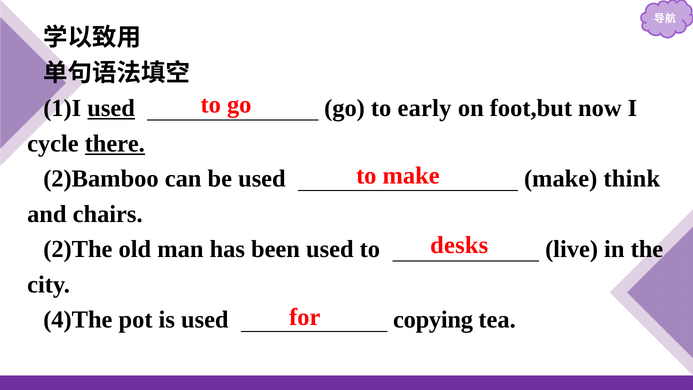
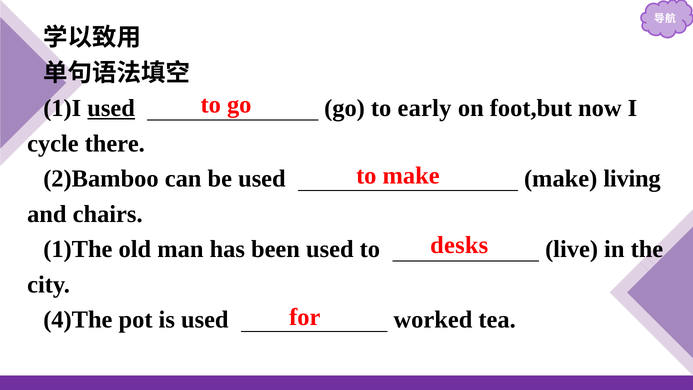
there underline: present -> none (115, 144)
think: think -> living (632, 179)
2)The: 2)The -> 1)The (78, 249)
copying: copying -> worked (433, 320)
